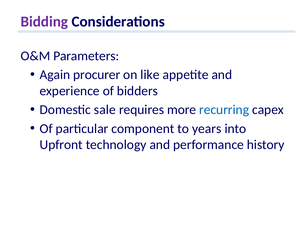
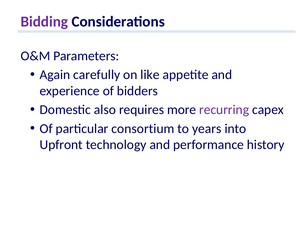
procurer: procurer -> carefully (97, 75)
sale: sale -> also (105, 110)
recurring colour: blue -> purple (224, 110)
component: component -> consortium (143, 129)
